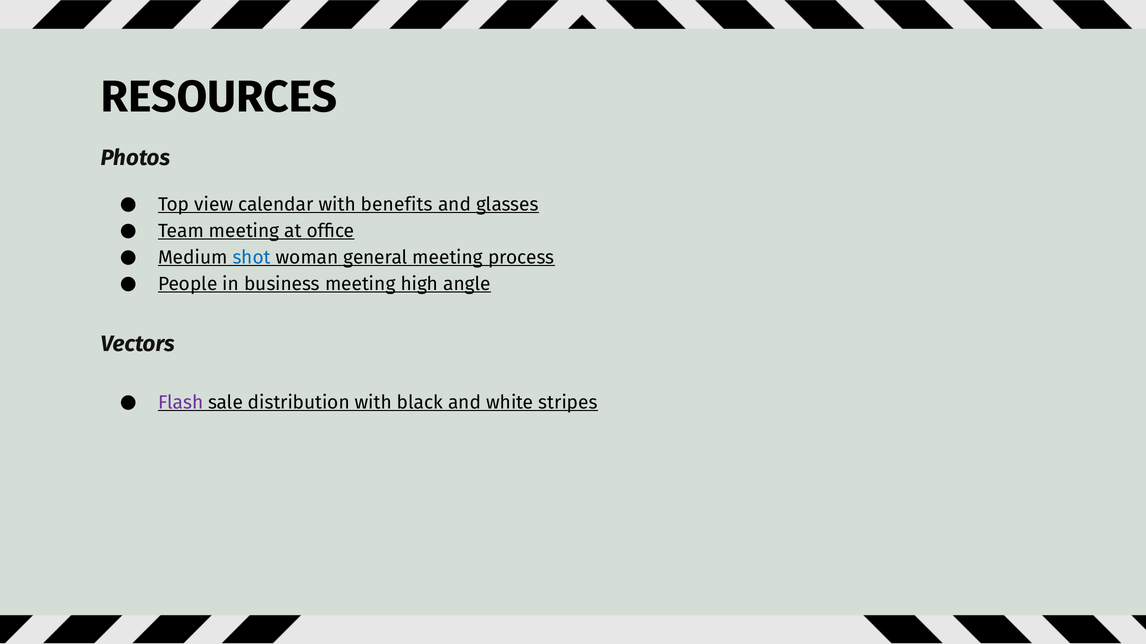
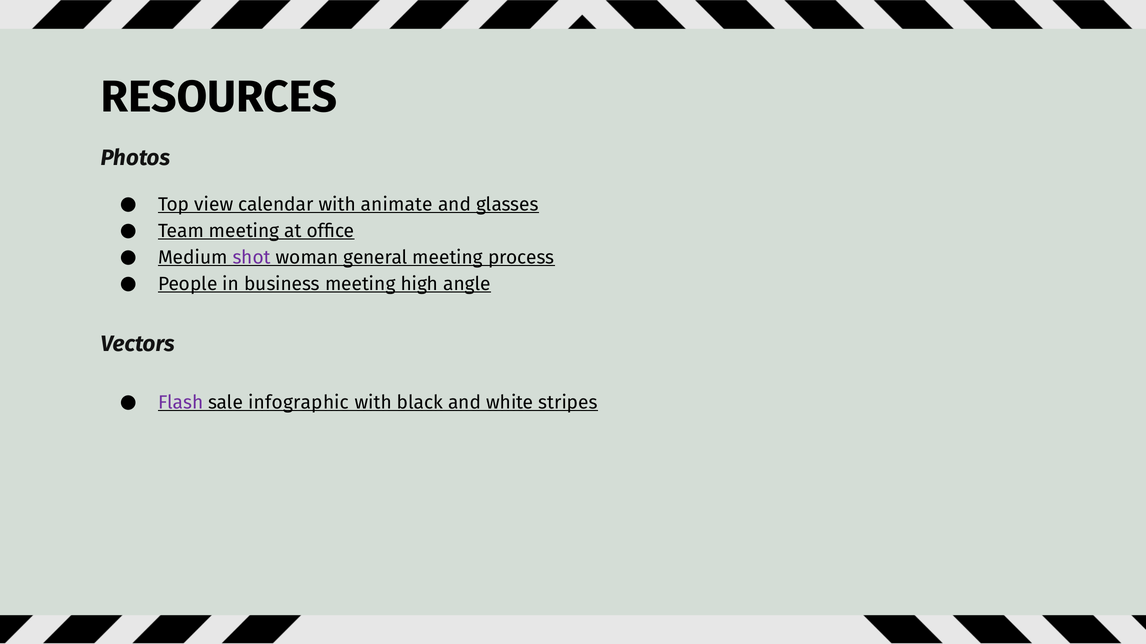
benefits: benefits -> animate (397, 205)
shot colour: blue -> purple (252, 258)
distribution: distribution -> infographic (299, 403)
